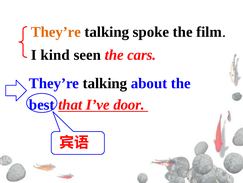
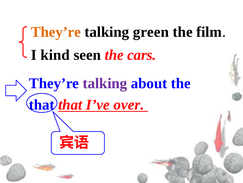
spoke: spoke -> green (151, 32)
talking colour: black -> purple (105, 83)
best: best -> that (42, 104)
door: door -> over (129, 104)
